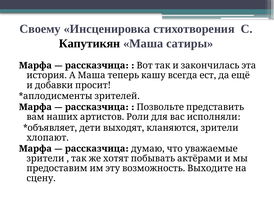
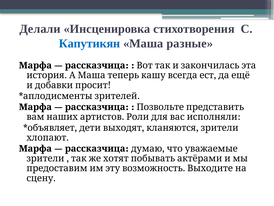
Своему: Своему -> Делали (40, 29)
Капутикян colour: black -> blue (90, 43)
сатиры: сатиры -> разные (190, 43)
